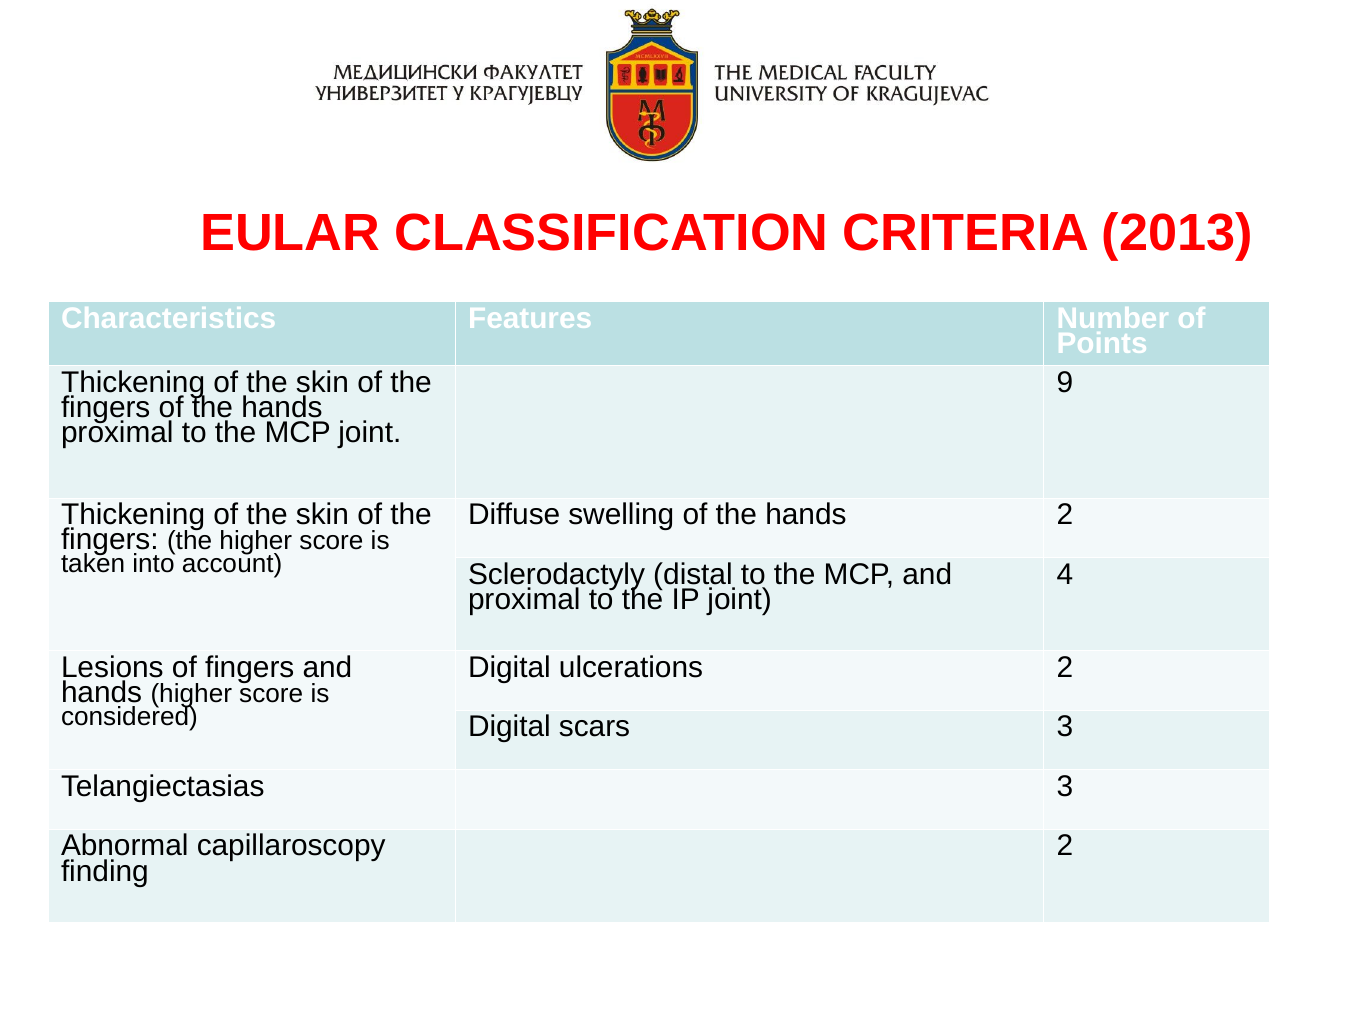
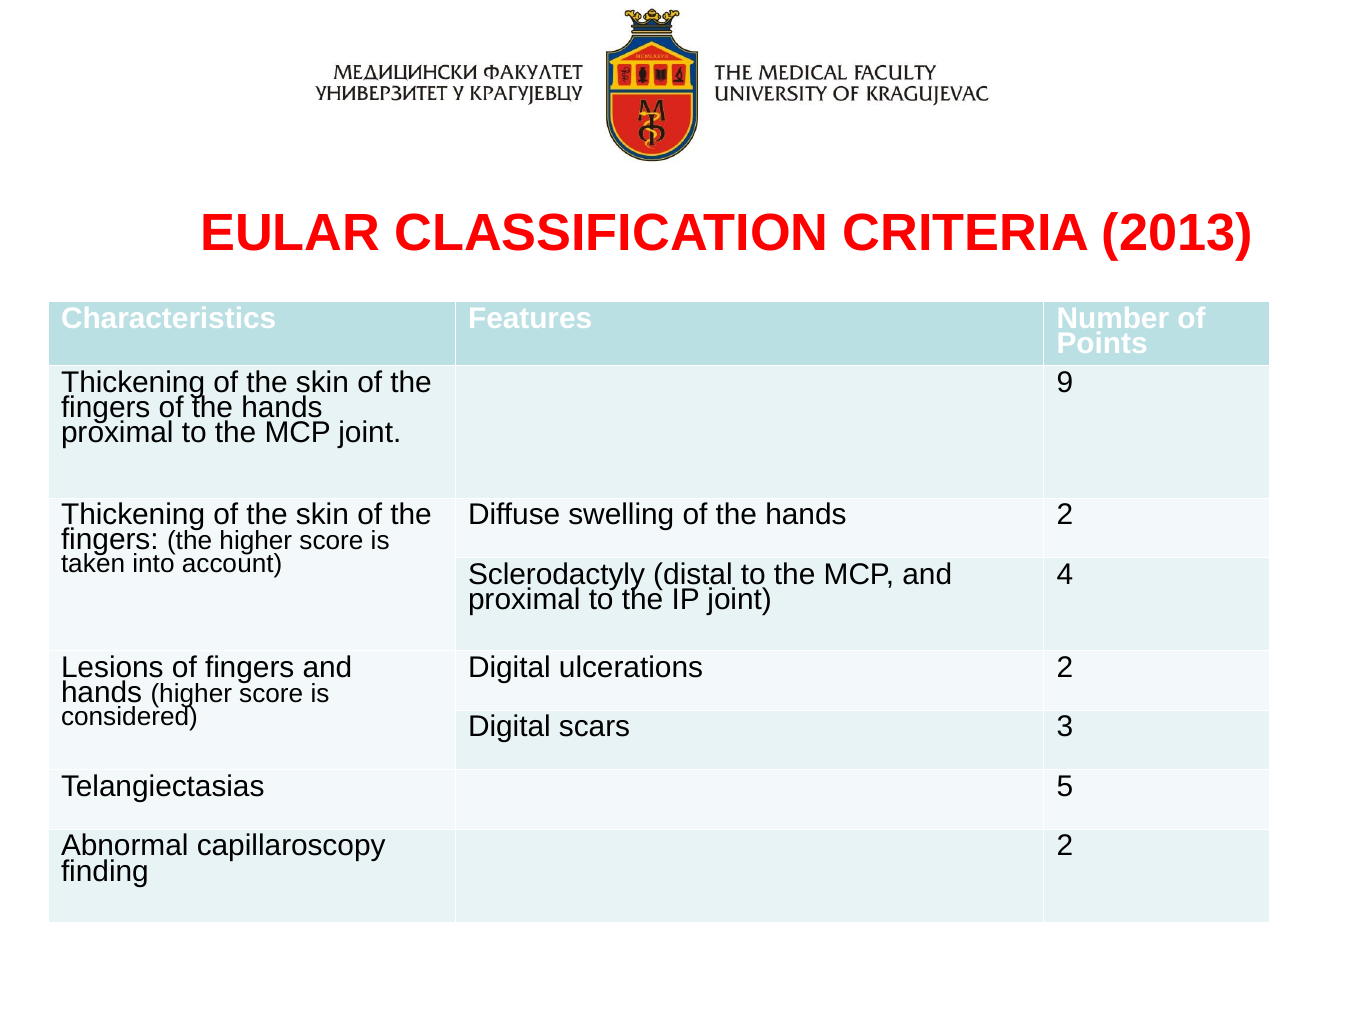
Telangiectasias 3: 3 -> 5 (1065, 786)
